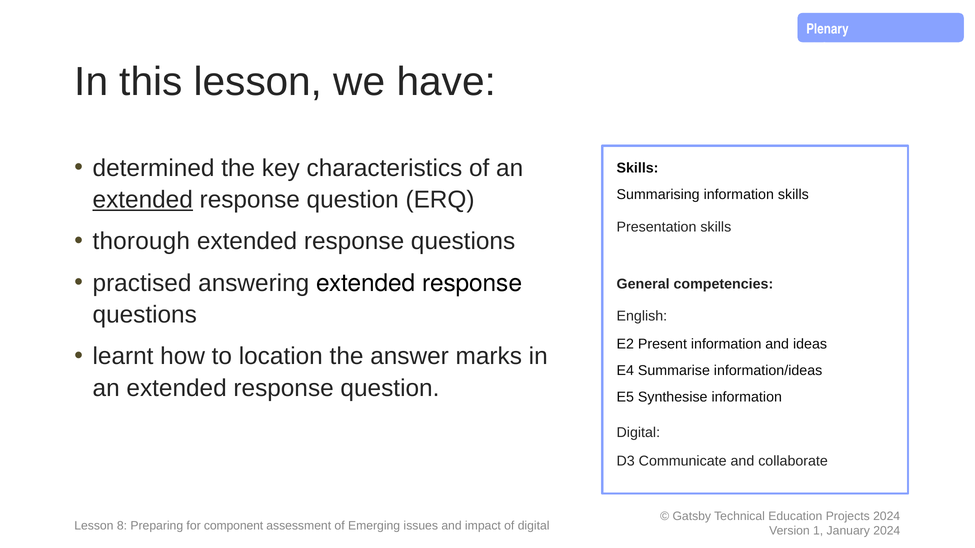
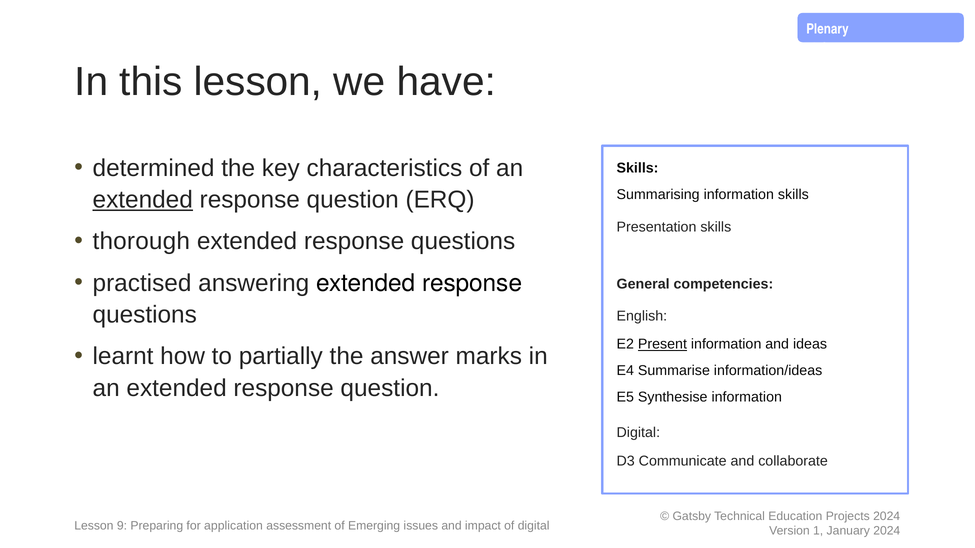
Present underline: none -> present (662, 345)
location: location -> partially (281, 357)
8: 8 -> 9 (122, 526)
component: component -> application (233, 526)
